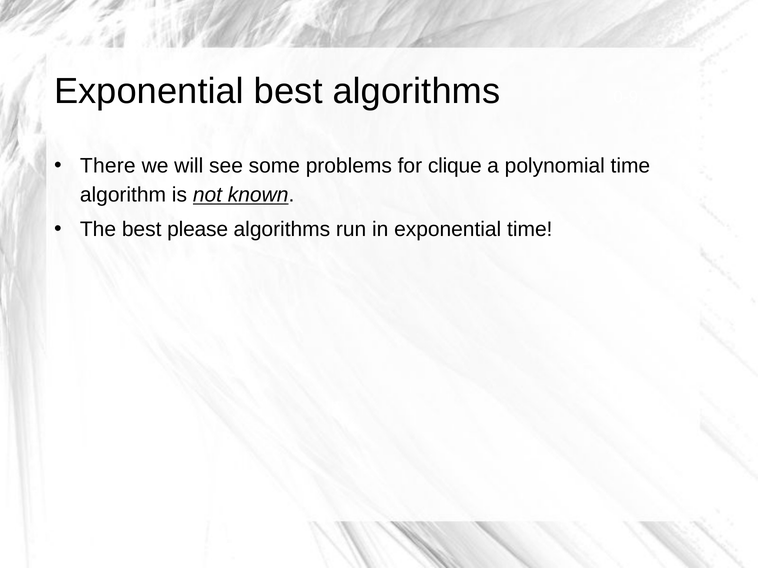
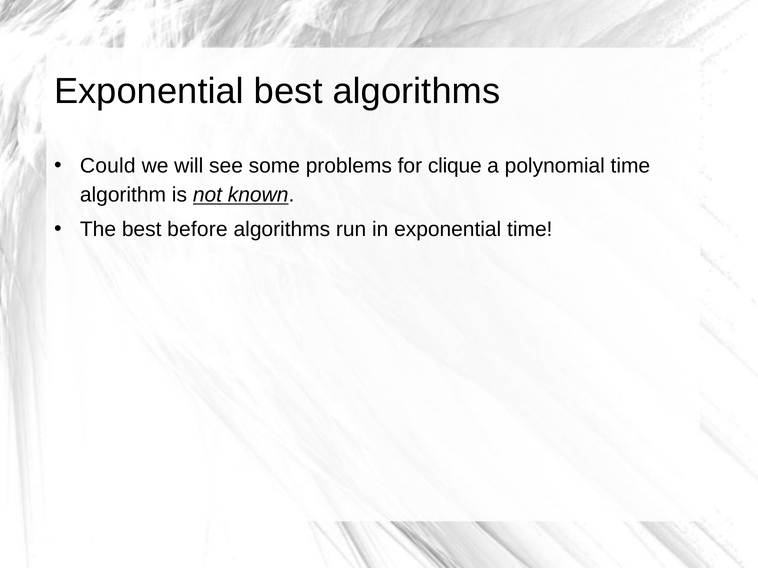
There: There -> Could (108, 166)
please: please -> before (197, 230)
